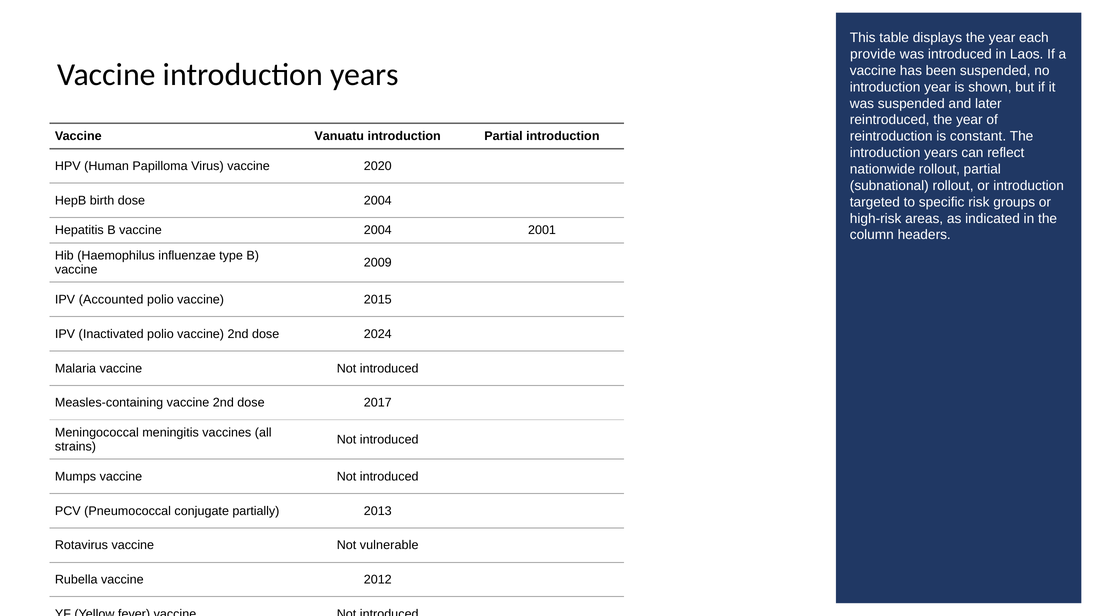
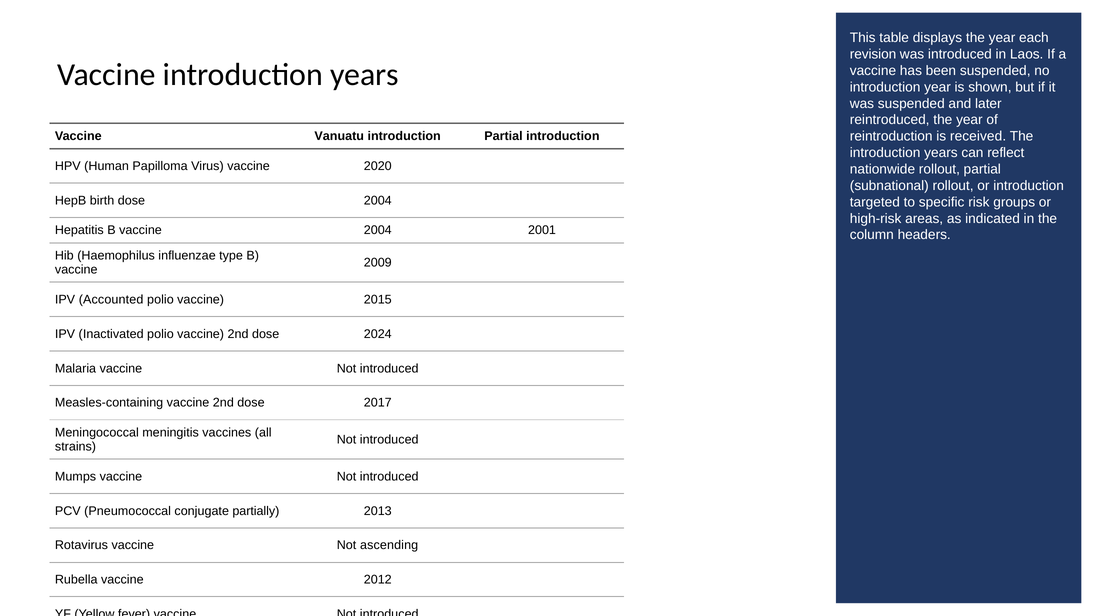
provide: provide -> revision (873, 54)
constant: constant -> received (978, 136)
vulnerable: vulnerable -> ascending (389, 545)
